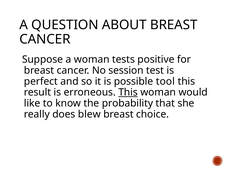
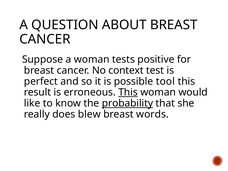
session: session -> context (126, 70)
probability underline: none -> present (127, 103)
choice: choice -> words (152, 114)
